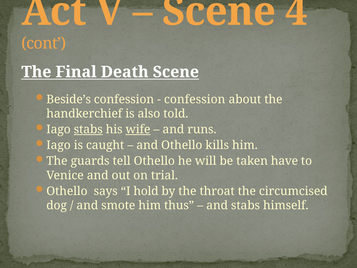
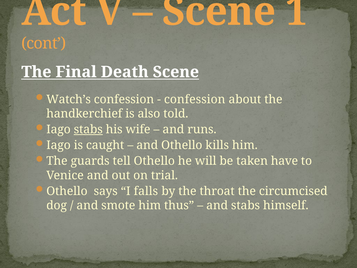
4: 4 -> 1 (296, 12)
Beside’s: Beside’s -> Watch’s (69, 99)
wife underline: present -> none (138, 129)
hold: hold -> falls (146, 191)
